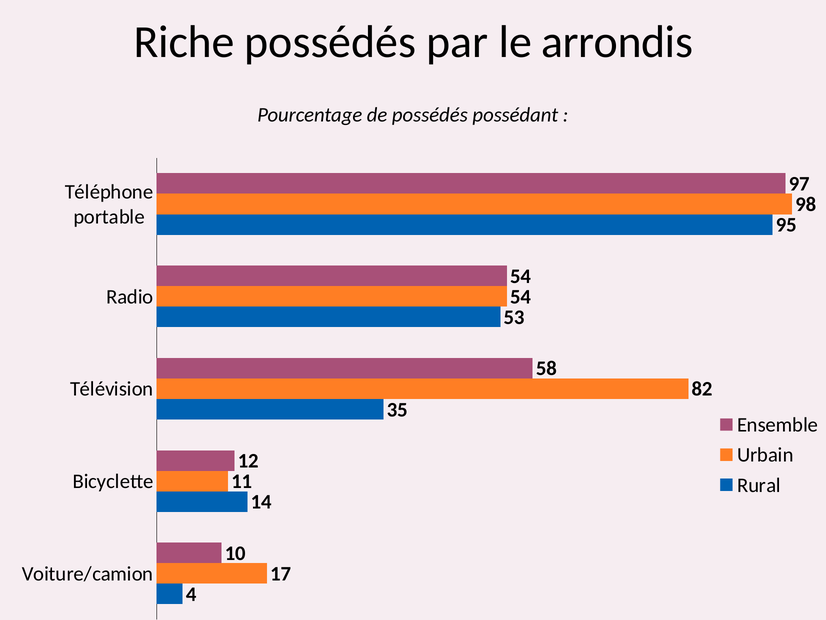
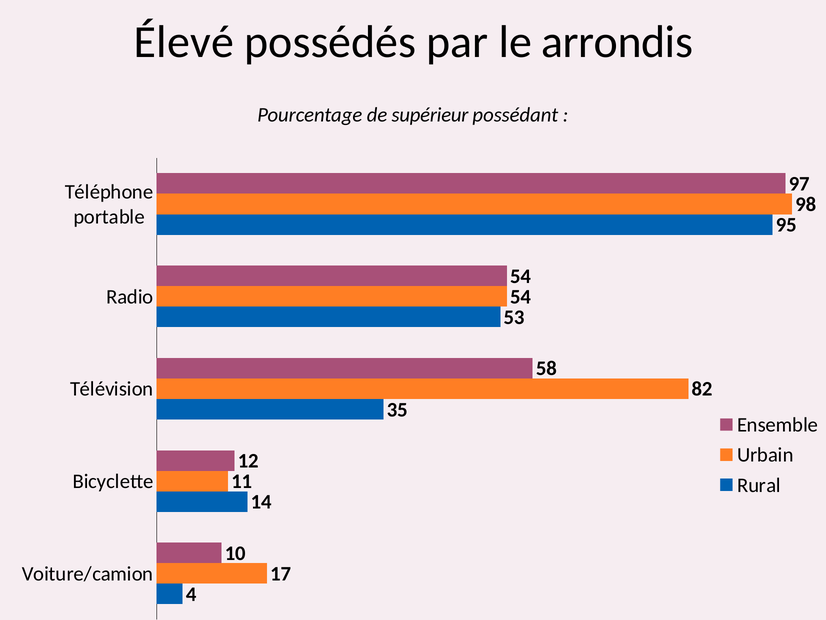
Riche: Riche -> Élevé (184, 42)
de possédés: possédés -> supérieur (430, 115)
